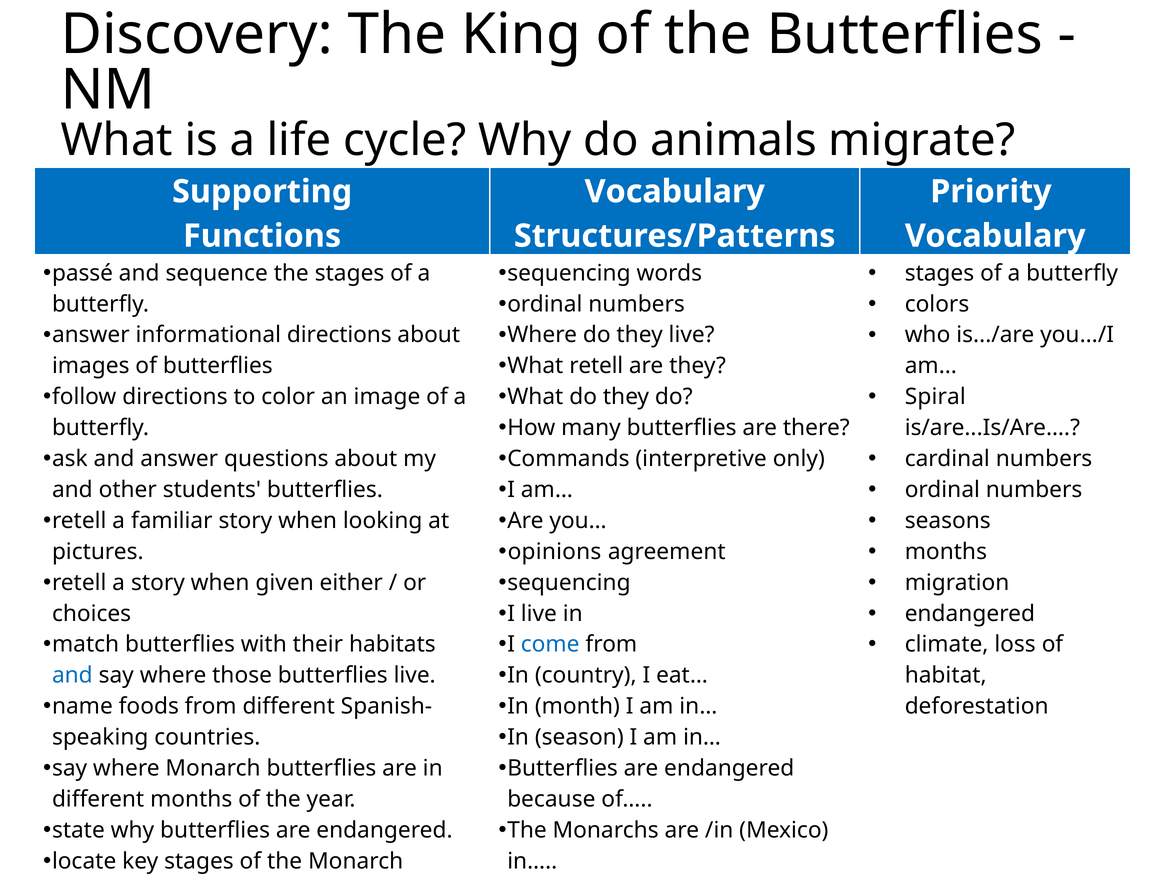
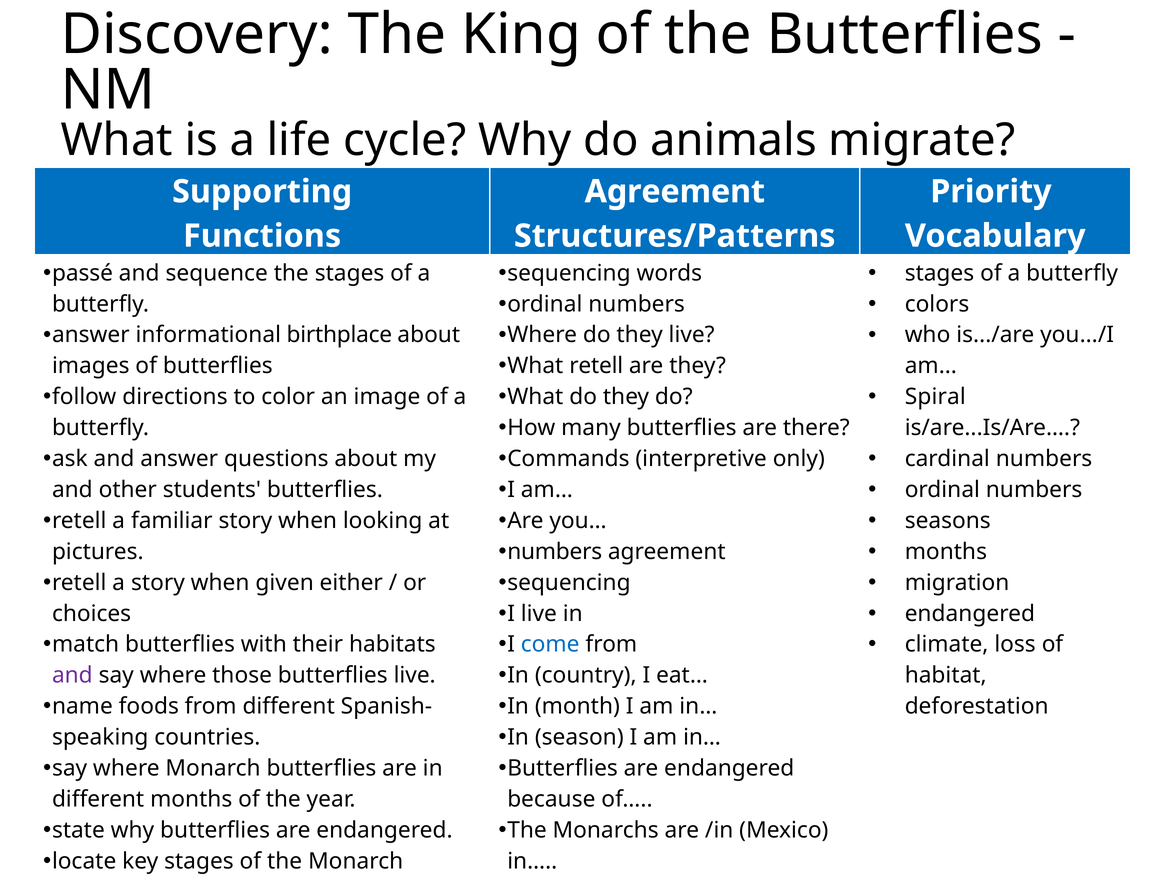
Vocabulary: Vocabulary -> Agreement (675, 191)
informational directions: directions -> birthplace (339, 335)
opinions: opinions -> numbers (555, 551)
and colour: blue -> purple (72, 675)
